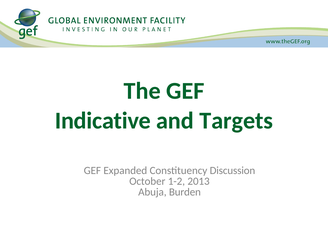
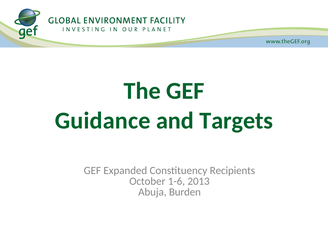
Indicative: Indicative -> Guidance (103, 121)
Discussion: Discussion -> Recipients (232, 171)
1-2: 1-2 -> 1-6 (176, 181)
